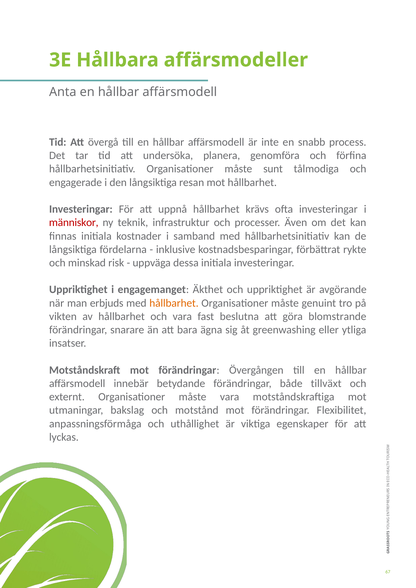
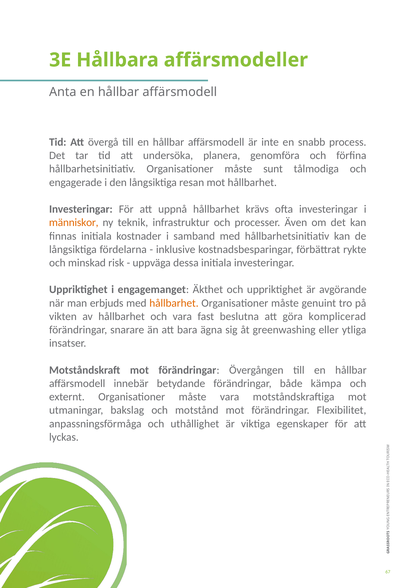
människor colour: red -> orange (74, 223)
blomstrande: blomstrande -> komplicerad (337, 317)
tillväxt: tillväxt -> kämpa (326, 384)
